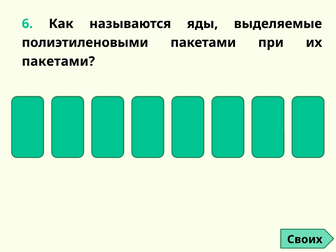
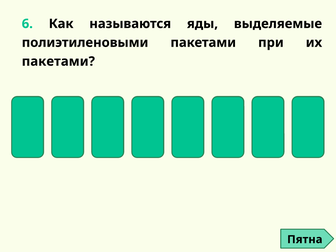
Своих: Своих -> Пятна (305, 239)
